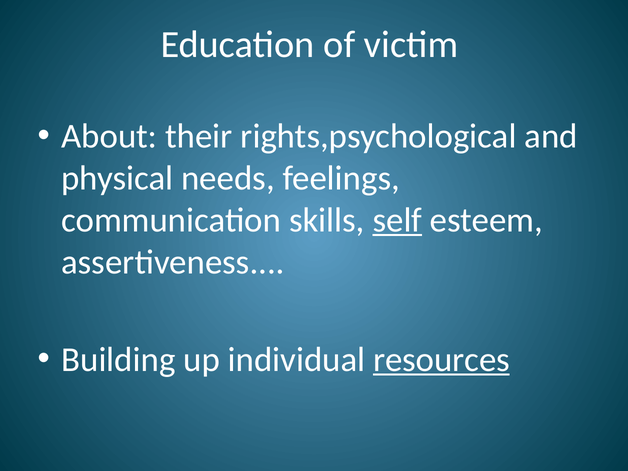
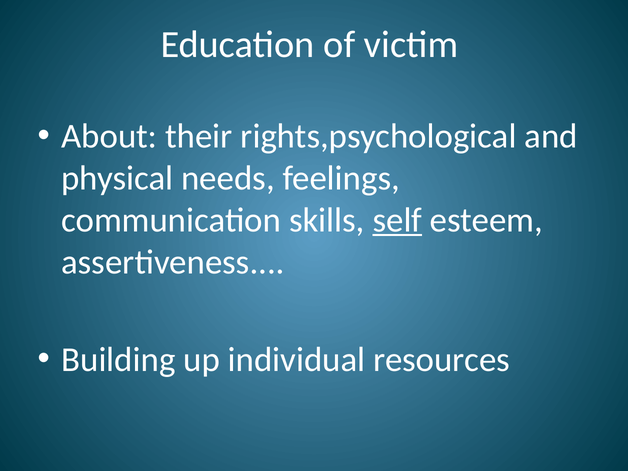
resources underline: present -> none (442, 360)
